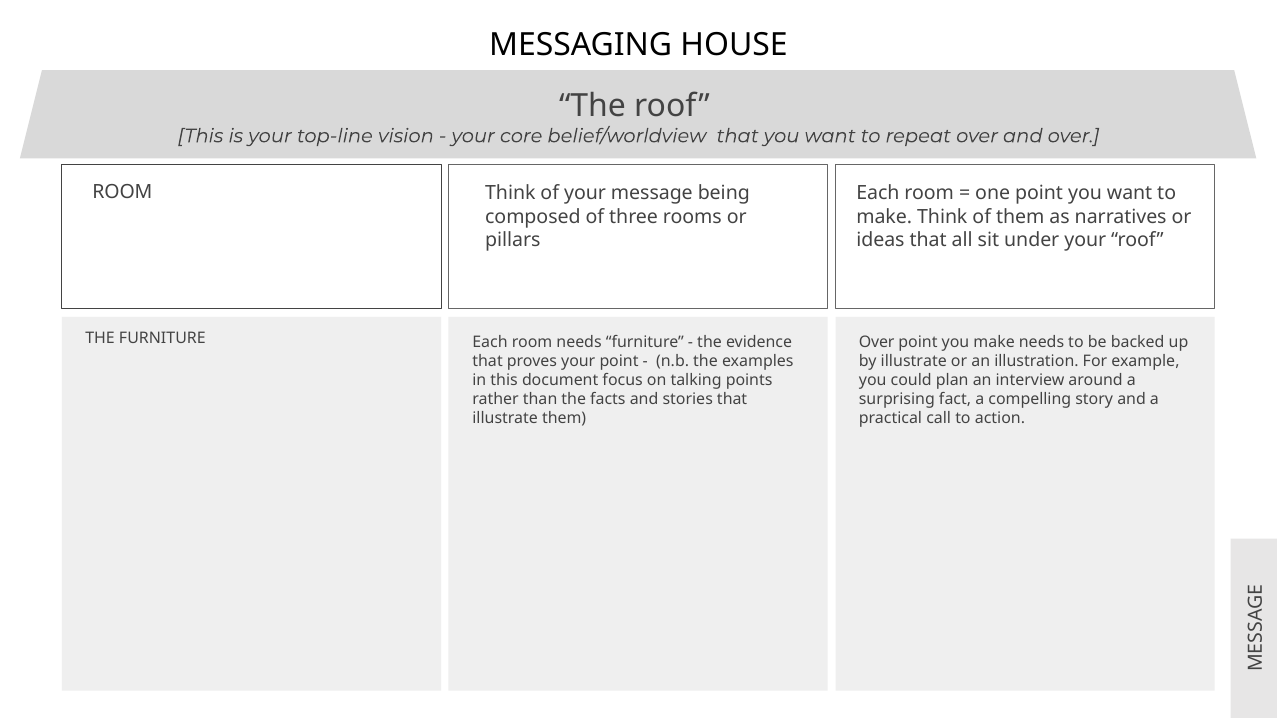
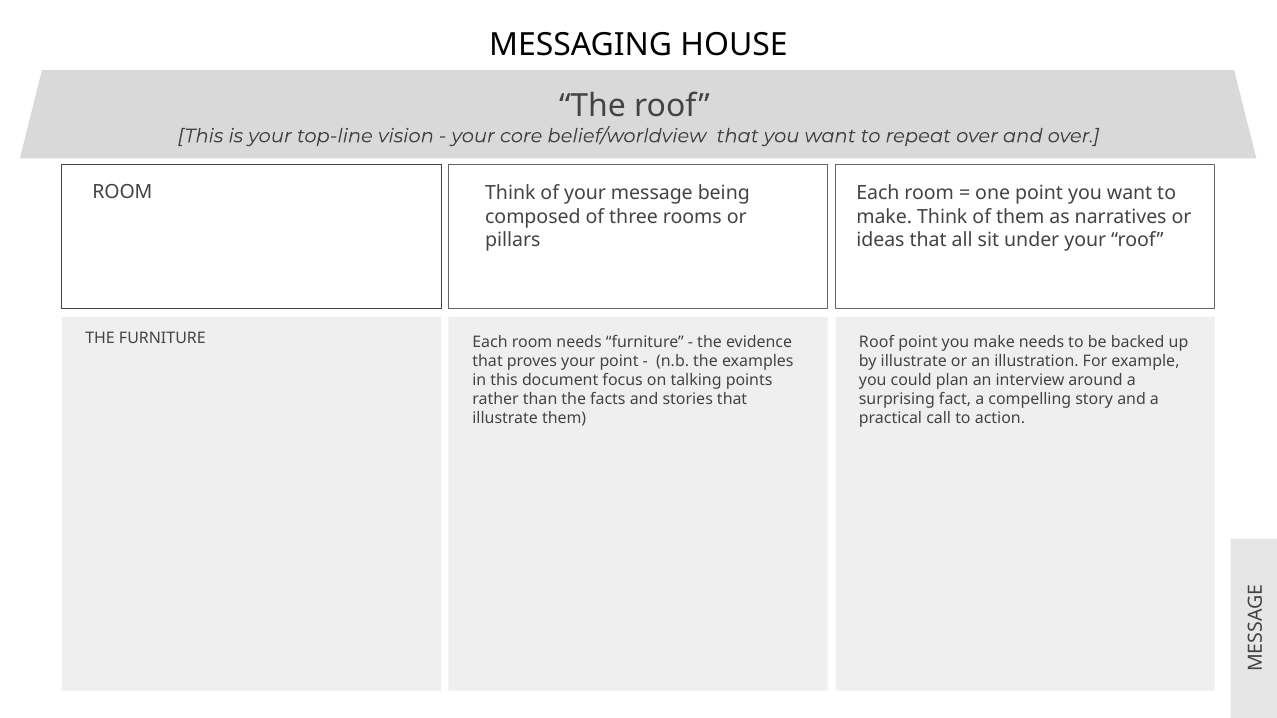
Over: Over -> Roof (877, 342)
